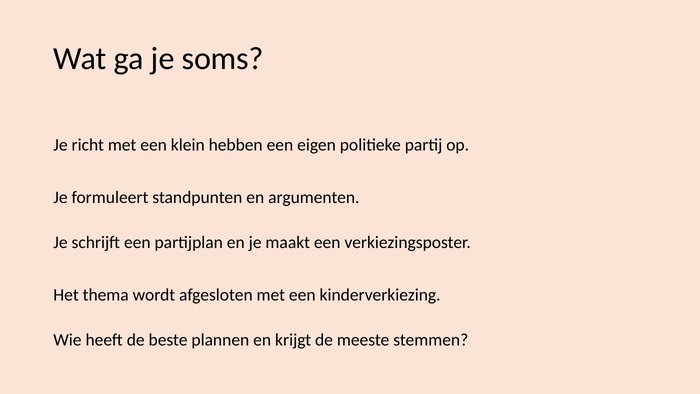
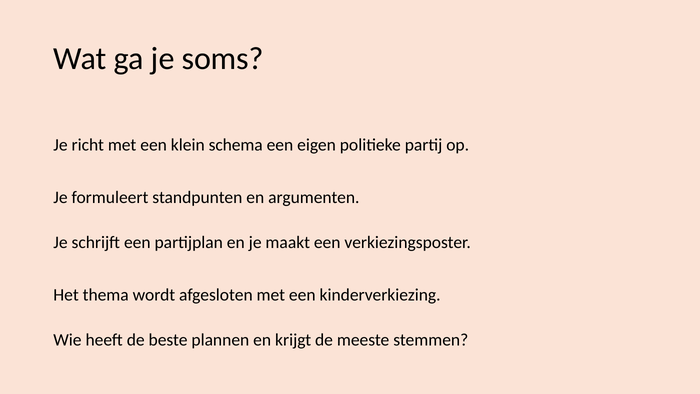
hebben: hebben -> schema (236, 145)
